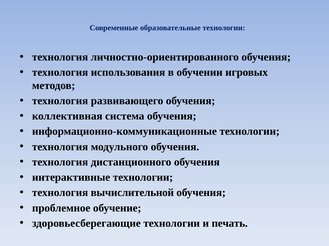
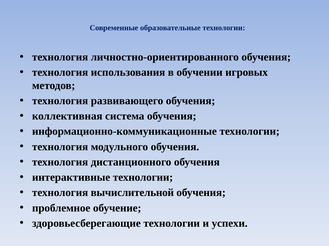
печать: печать -> успехи (230, 224)
